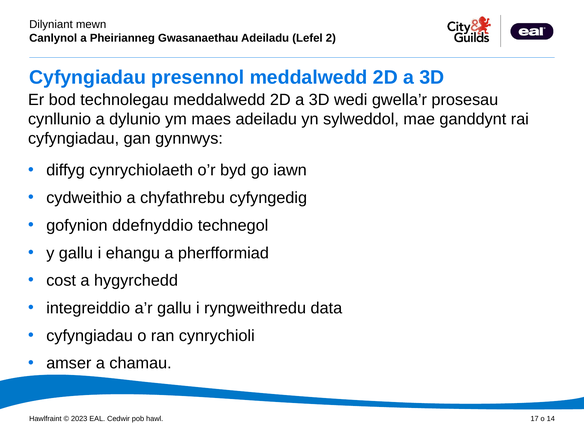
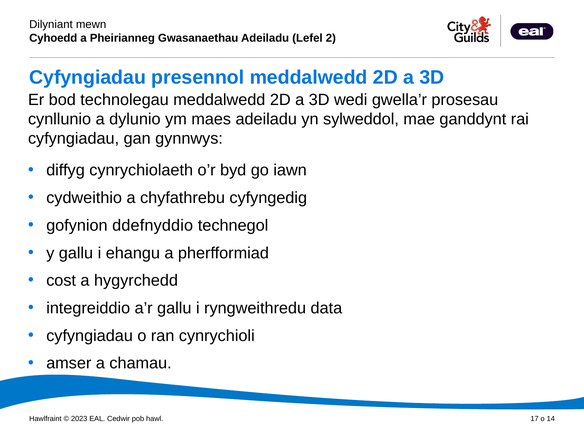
Canlynol: Canlynol -> Cyhoedd (53, 38)
